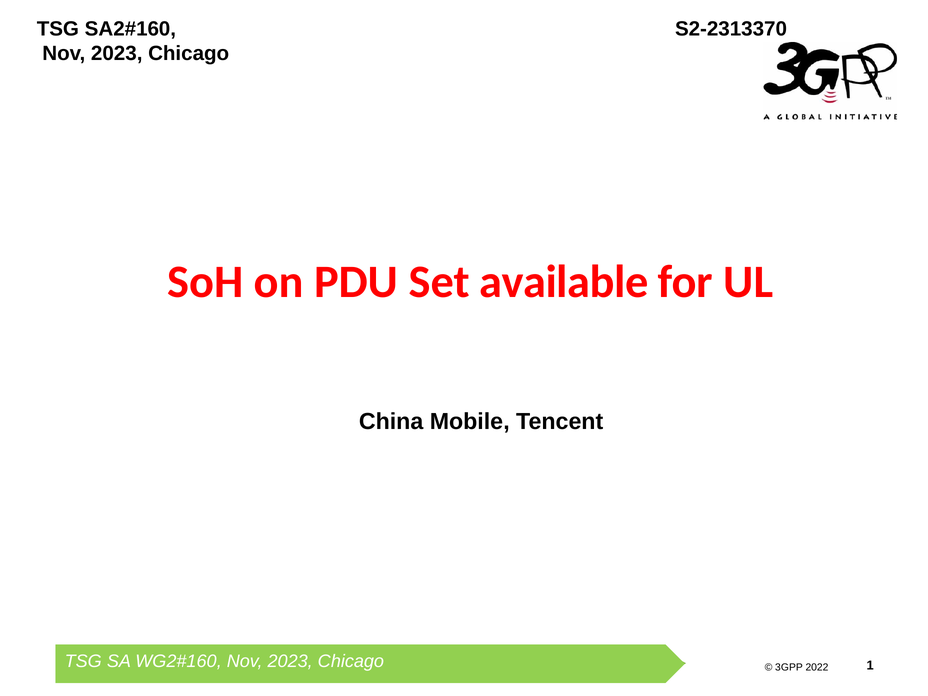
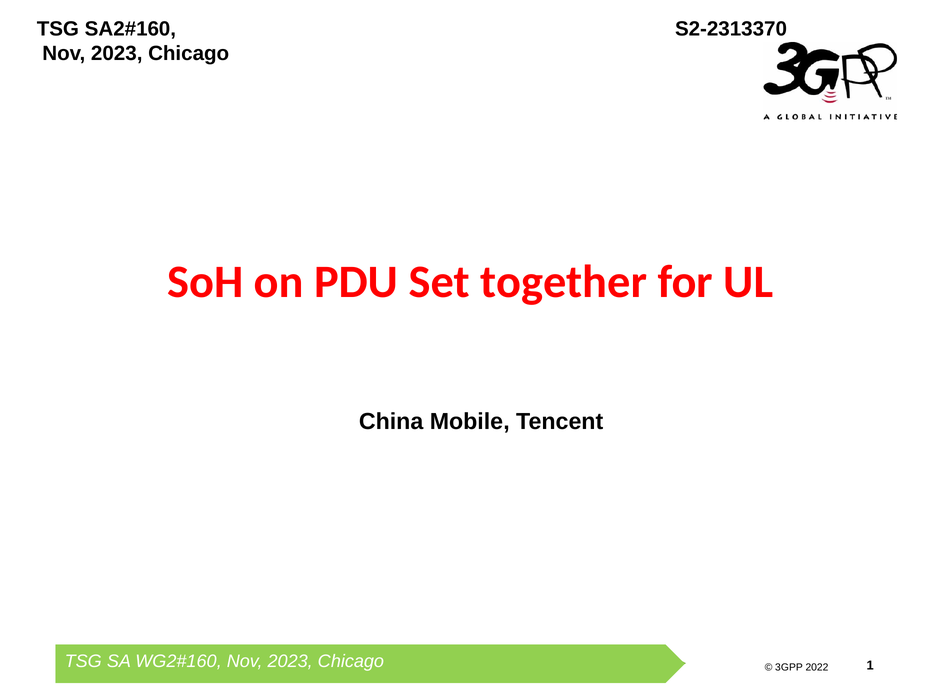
available: available -> together (564, 282)
